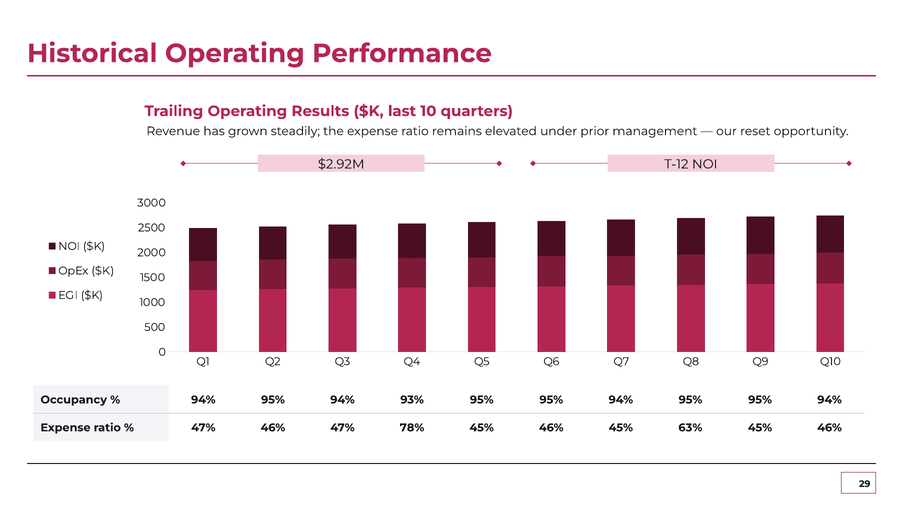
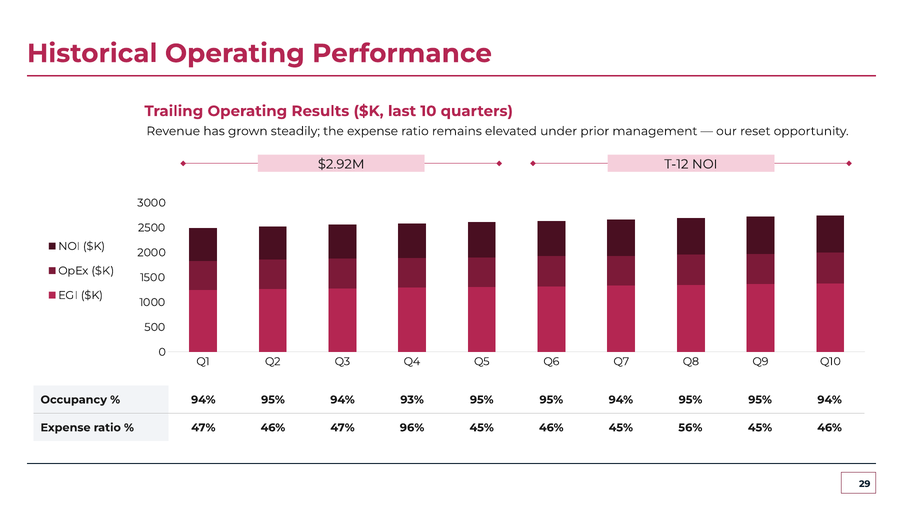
78%: 78% -> 96% (412, 428)
63%: 63% -> 56% (690, 428)
